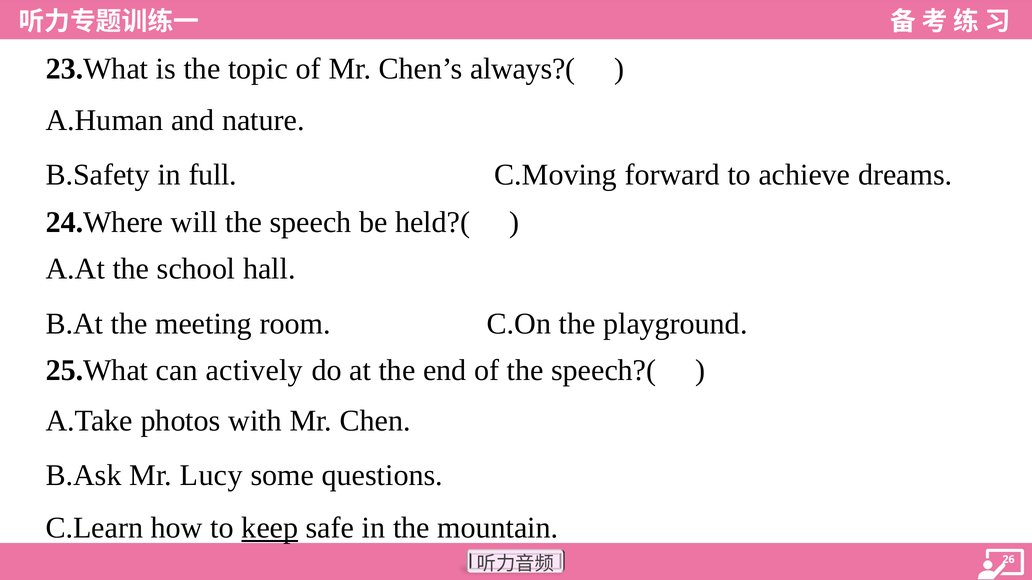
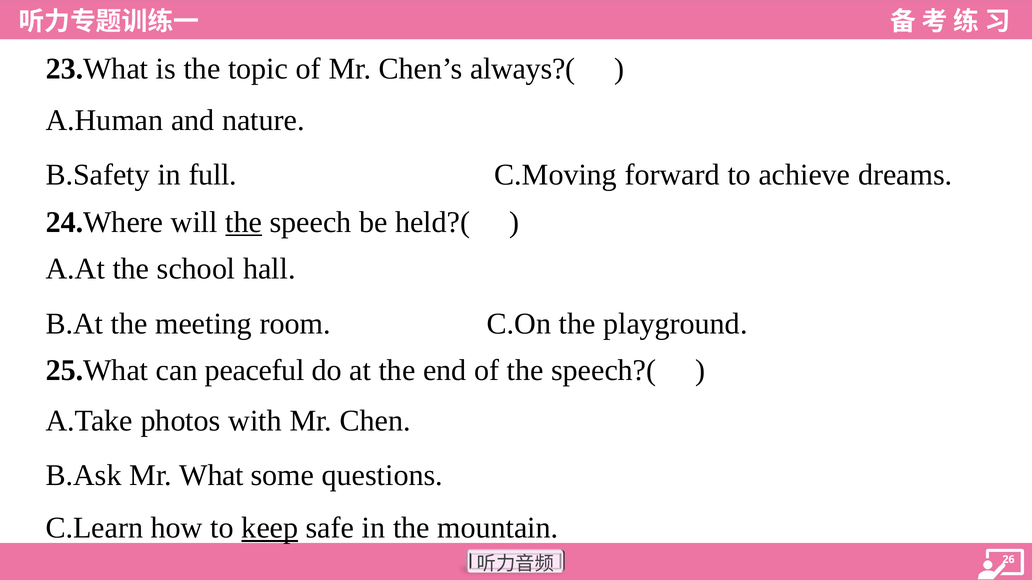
the underline: none -> present (244, 223)
actively: actively -> peaceful (255, 370)
Lucy: Lucy -> What (212, 476)
